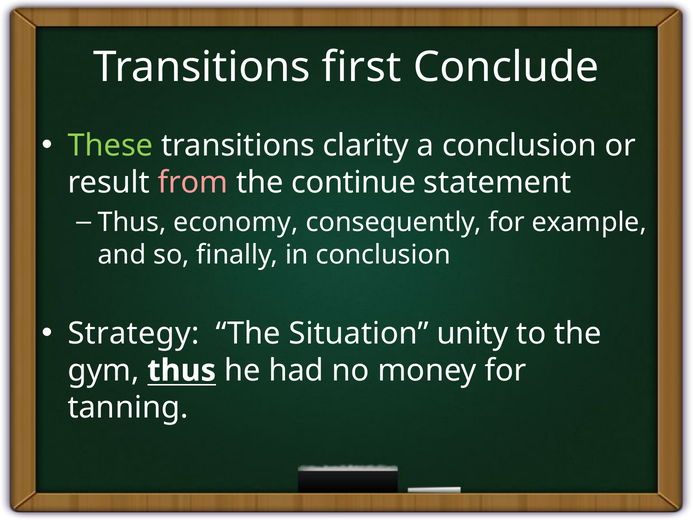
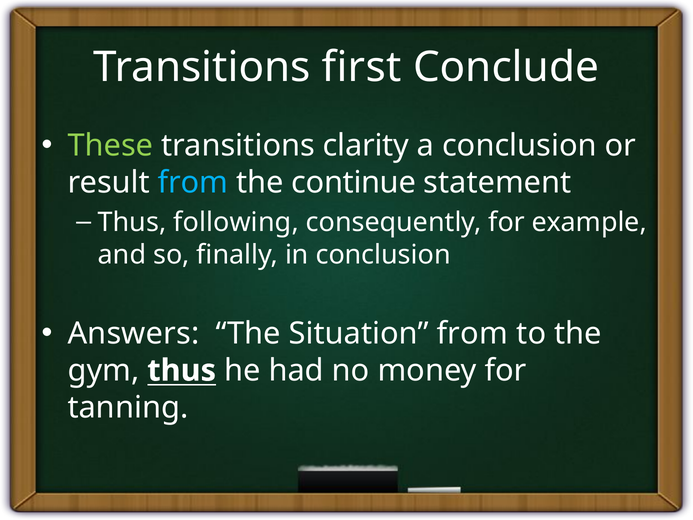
from colour: pink -> light blue (193, 182)
economy: economy -> following (236, 222)
Strategy: Strategy -> Answers (133, 333)
Situation unity: unity -> from (472, 333)
